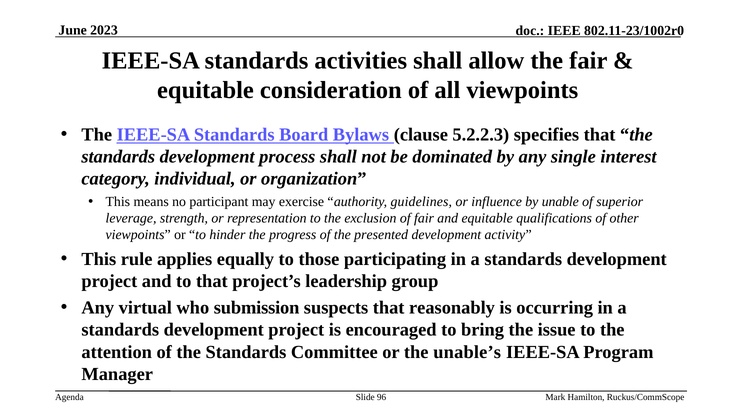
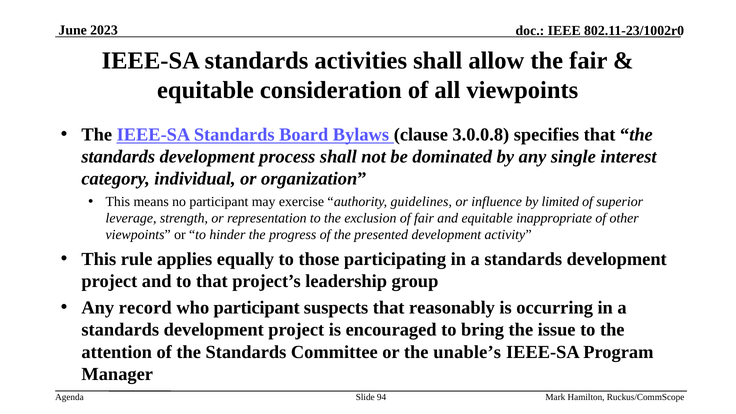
5.2.2.3: 5.2.2.3 -> 3.0.0.8 (481, 135)
unable: unable -> limited (560, 202)
qualifications: qualifications -> inappropriate (554, 218)
virtual: virtual -> record (145, 308)
who submission: submission -> participant (257, 308)
96: 96 -> 94 (382, 397)
